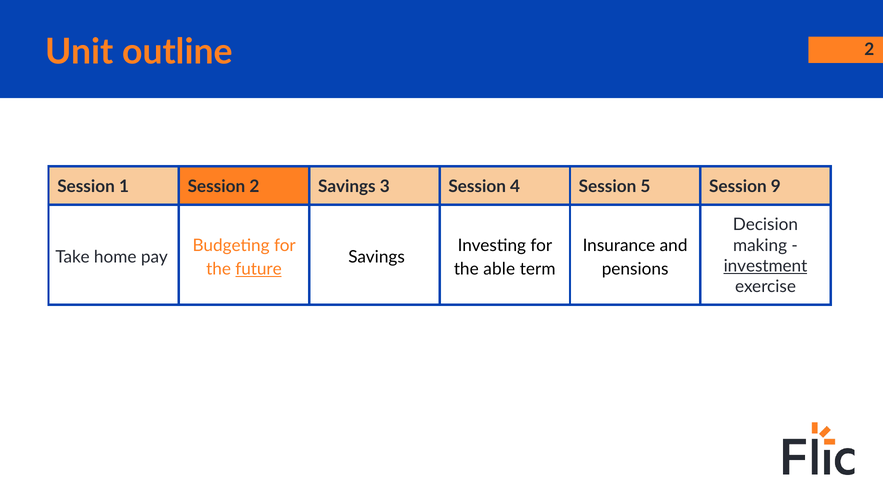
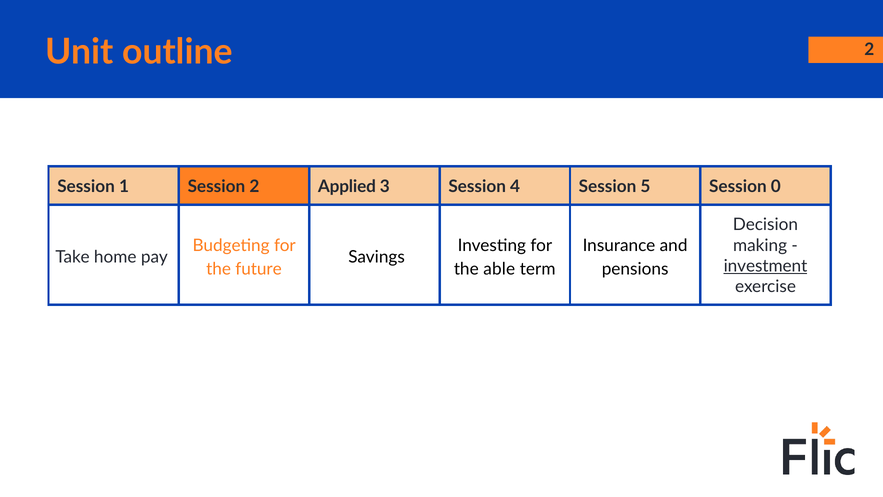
2 Savings: Savings -> Applied (347, 186)
9: 9 -> 0 (776, 186)
future underline: present -> none (259, 269)
